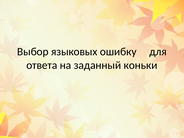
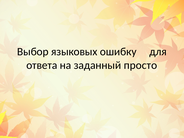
коньки: коньки -> просто (140, 65)
